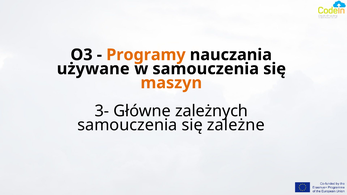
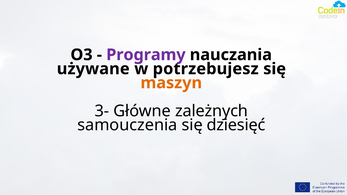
Programy colour: orange -> purple (146, 55)
w samouczenia: samouczenia -> potrzebujesz (206, 69)
zależne: zależne -> dziesięć (236, 125)
